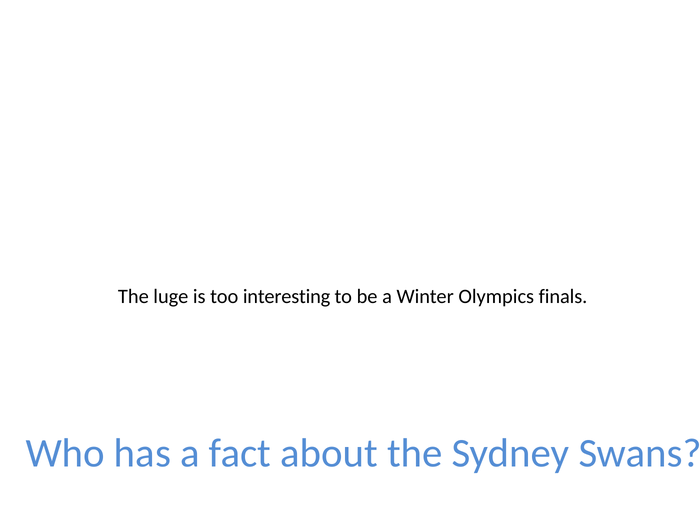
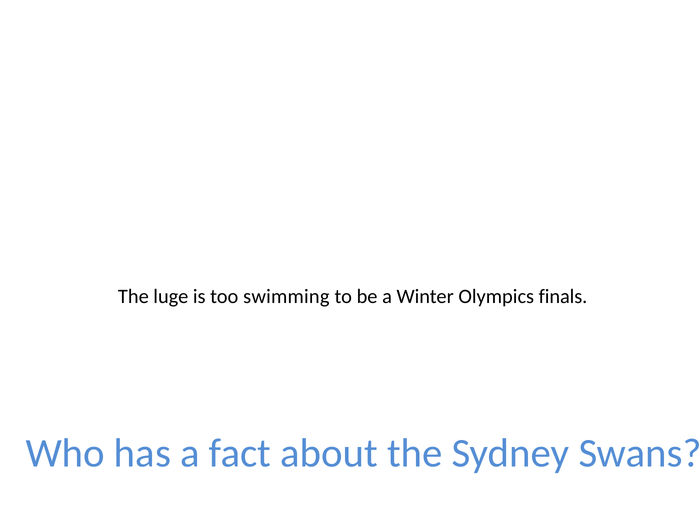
interesting: interesting -> swimming (286, 297)
